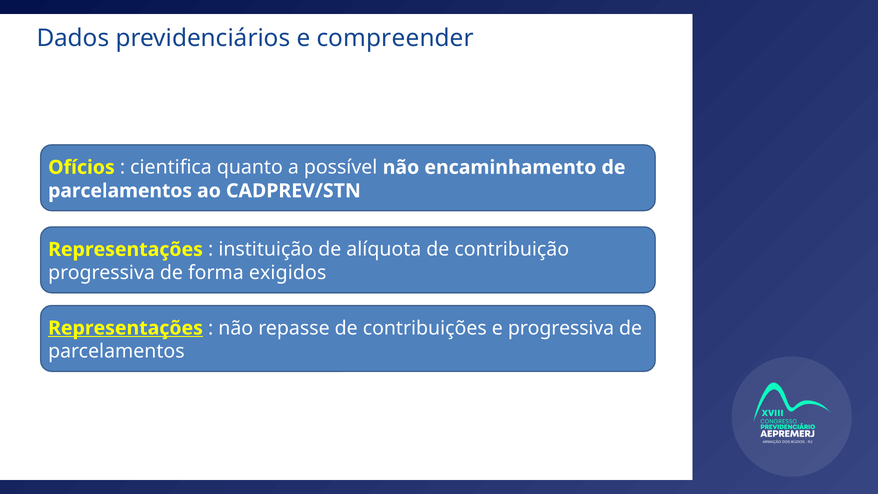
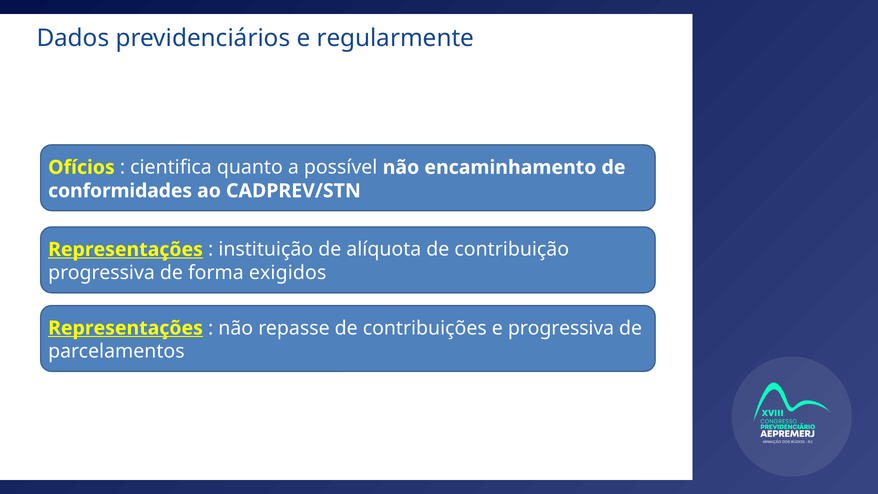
compreender: compreender -> regularmente (395, 38)
parcelamentos: parcelamentos -> conformidades (120, 191)
Representações underline: none -> present (126, 249)
